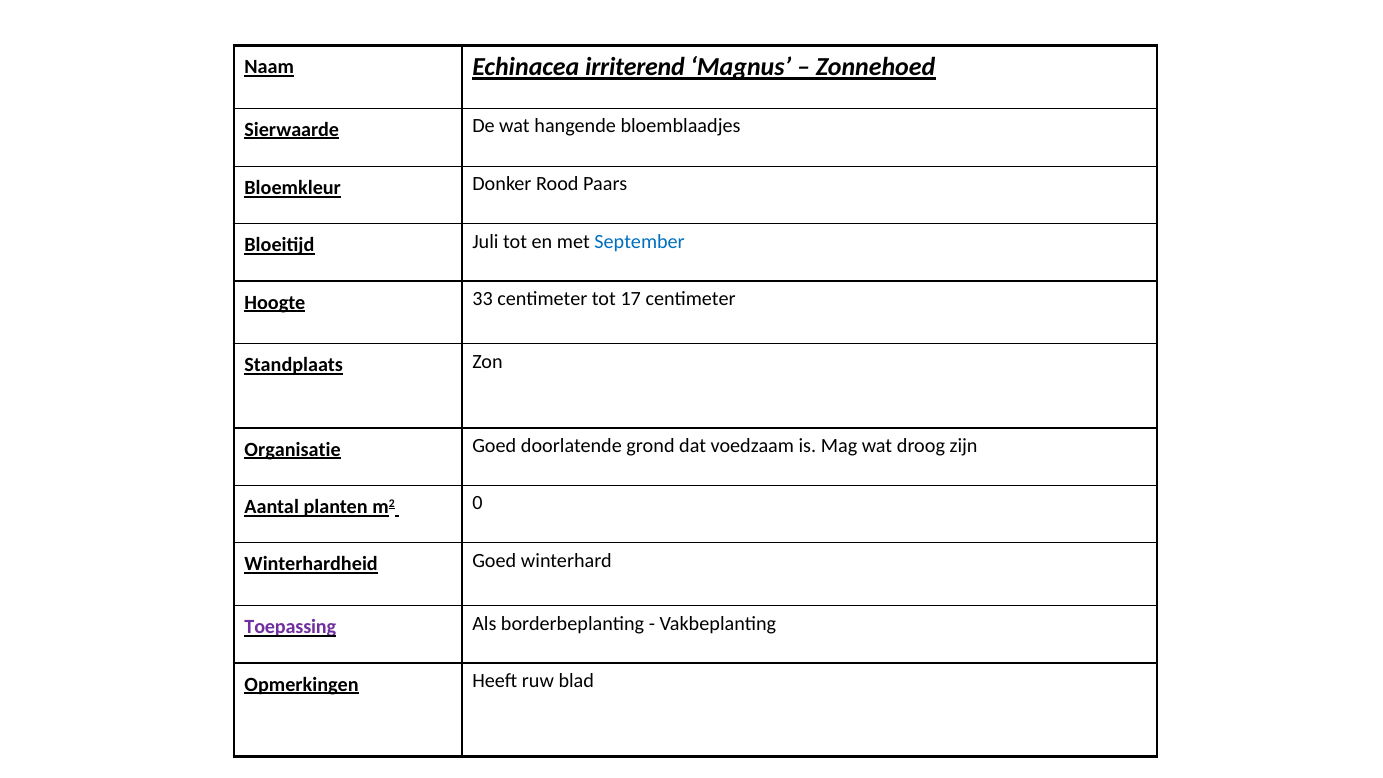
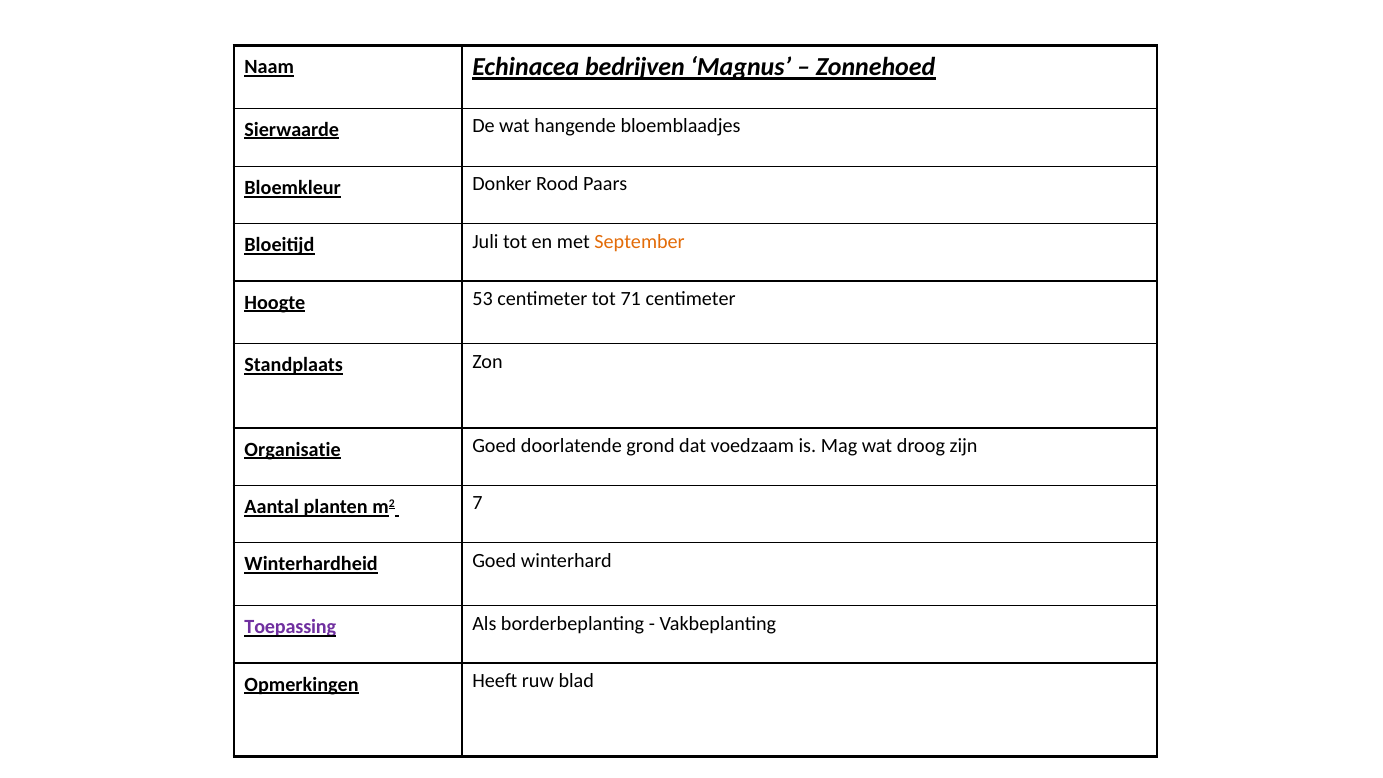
irriterend: irriterend -> bedrijven (635, 67)
September colour: blue -> orange (640, 241)
33: 33 -> 53 (483, 299)
17: 17 -> 71 (631, 299)
0: 0 -> 7 (477, 503)
